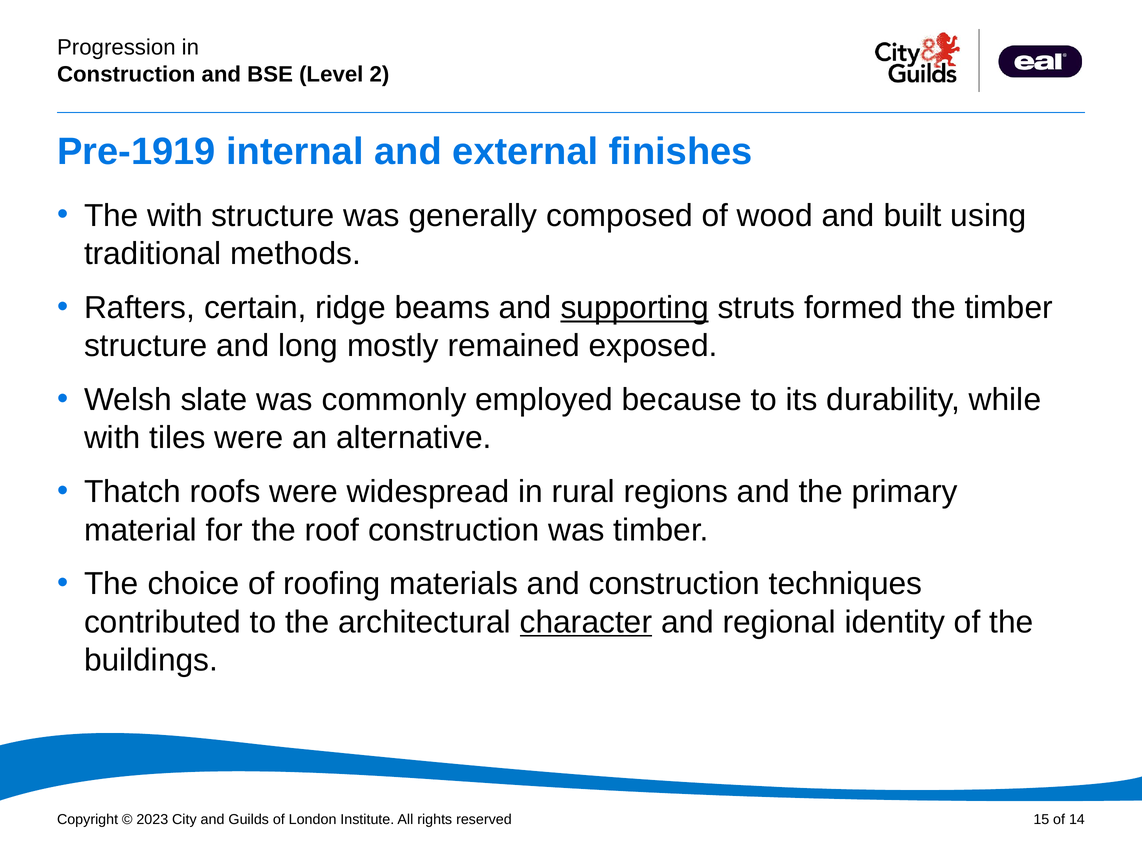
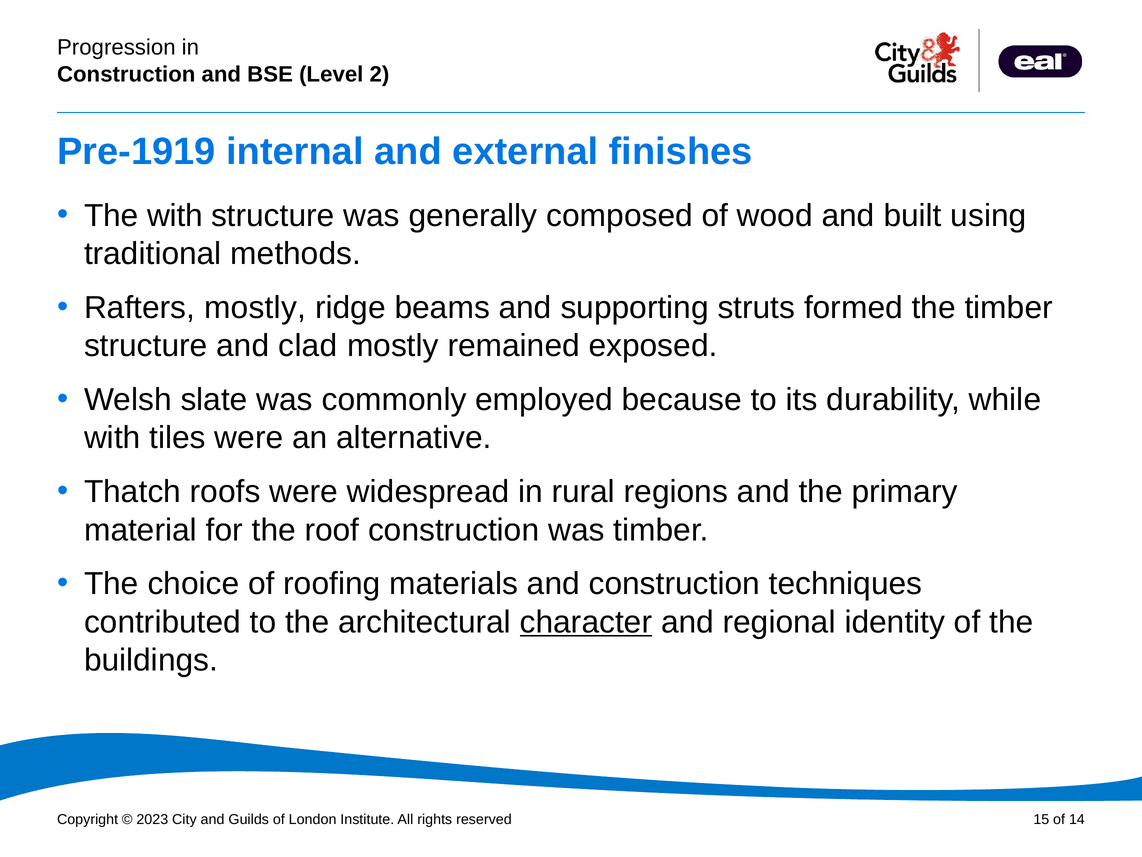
Rafters certain: certain -> mostly (255, 308)
supporting underline: present -> none (635, 308)
long: long -> clad (308, 346)
